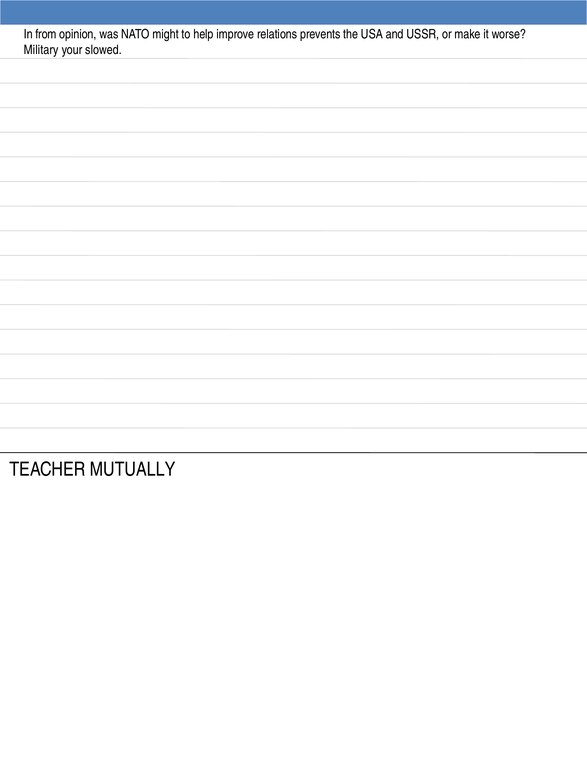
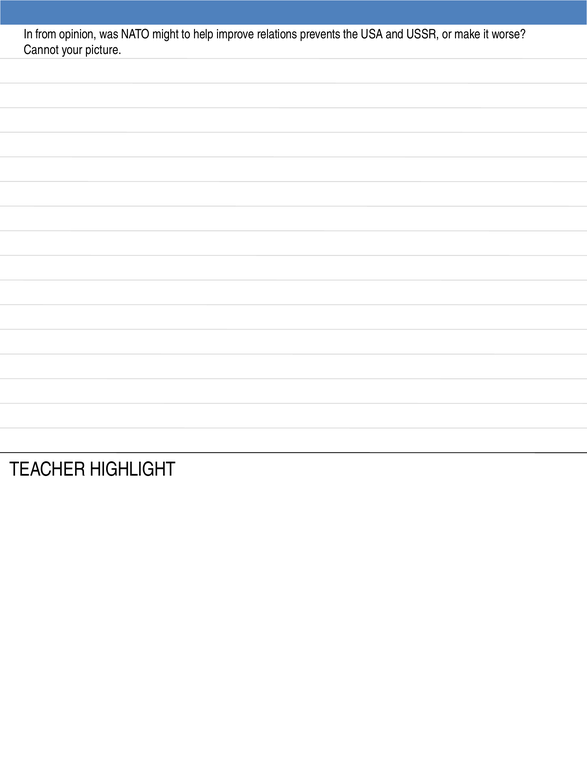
Military: Military -> Cannot (41, 50)
slowed: slowed -> picture (104, 50)
MUTUALLY: MUTUALLY -> HIGHLIGHT (133, 470)
